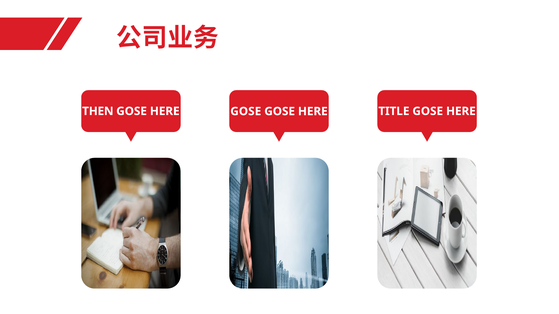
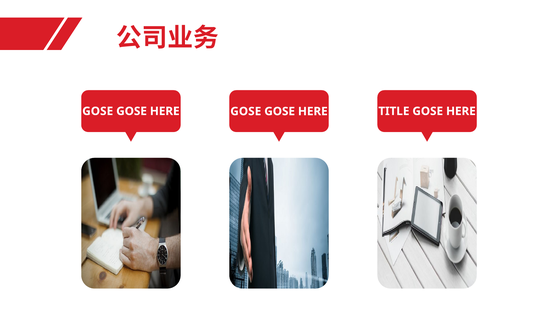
THEN: THEN -> GOSE (98, 111)
